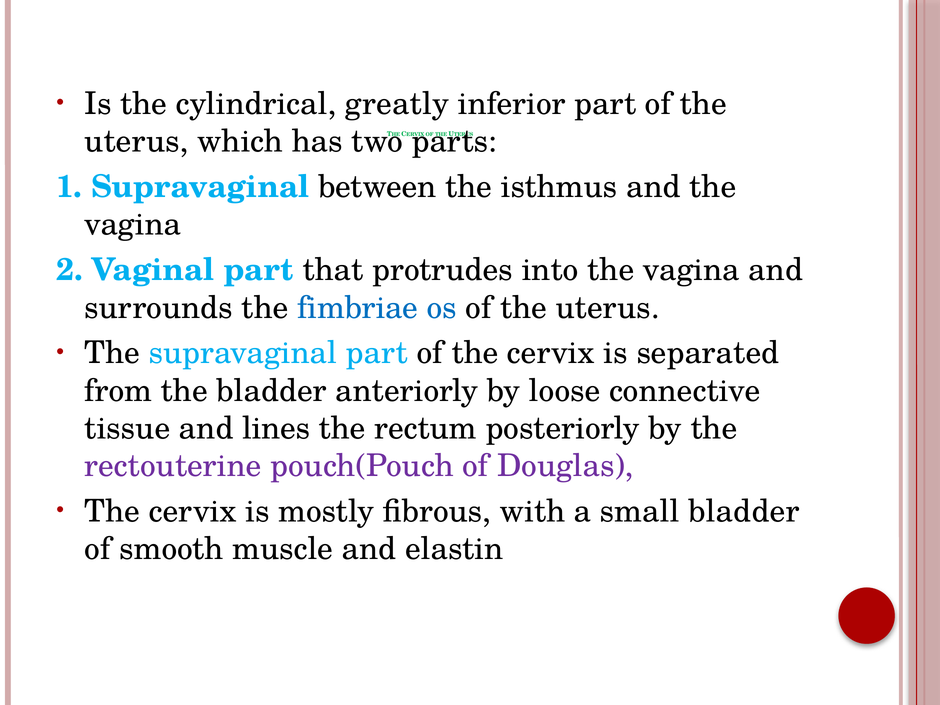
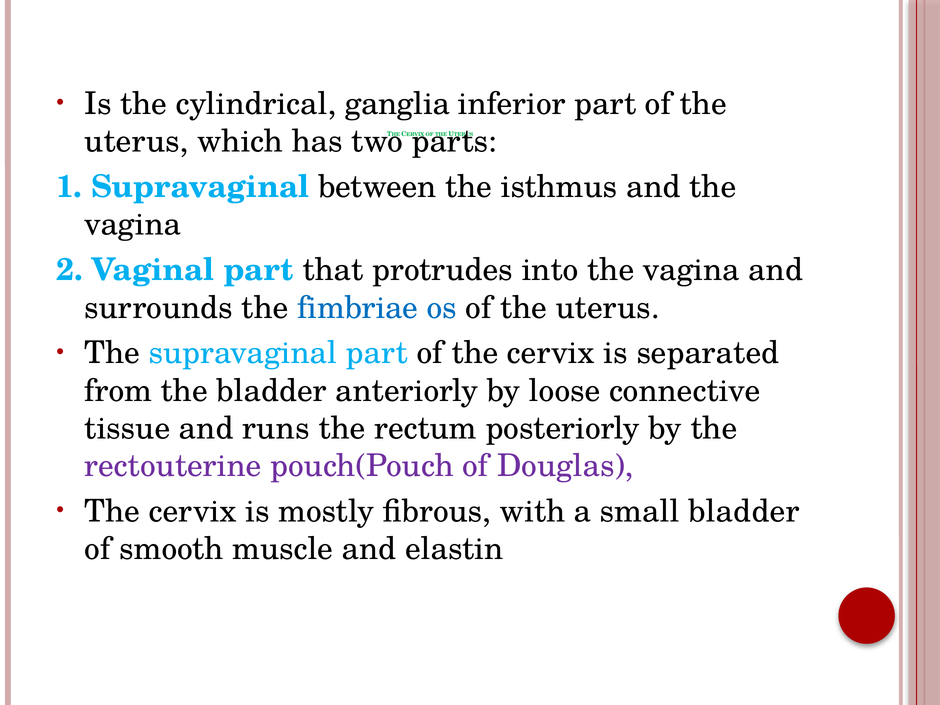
greatly: greatly -> ganglia (397, 104)
lines: lines -> runs (276, 428)
